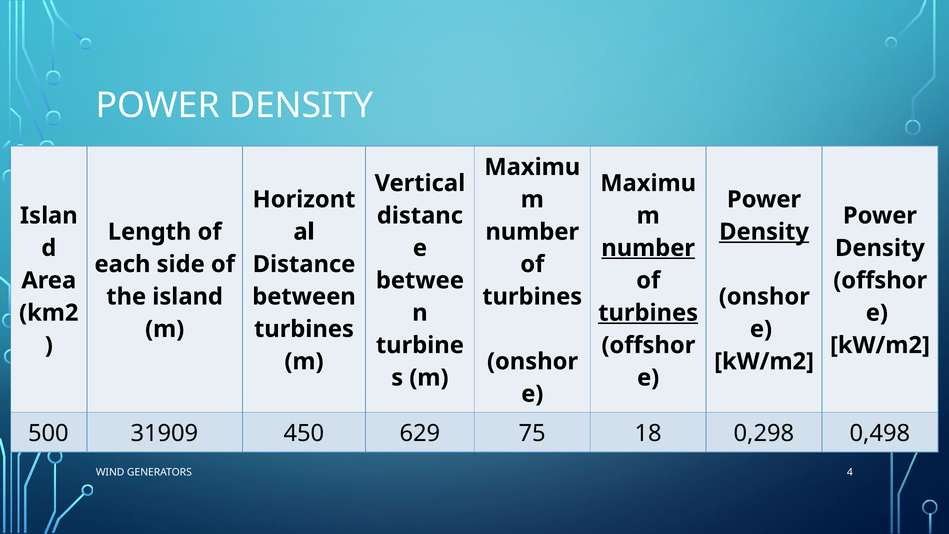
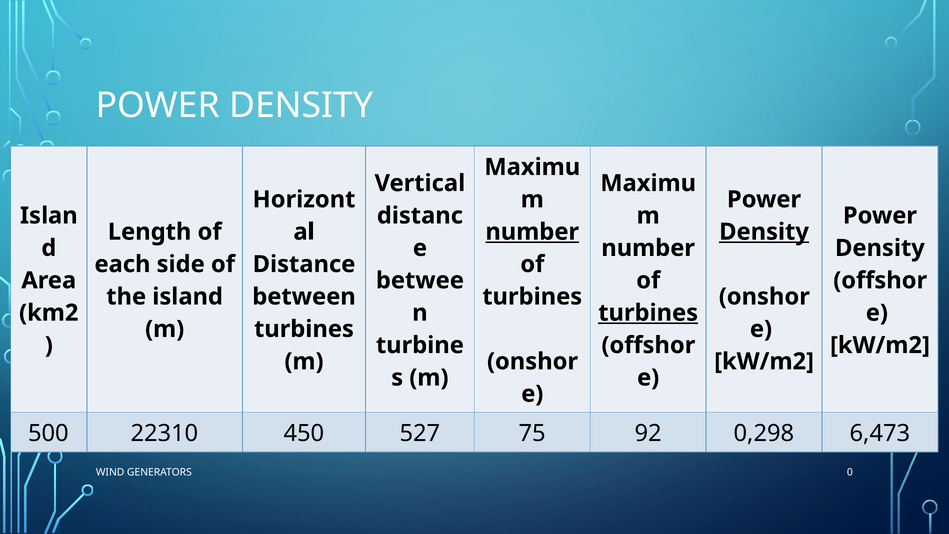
number underline: none -> present (532, 232)
number underline: present -> none (648, 248)
31909: 31909 -> 22310 (165, 433)
629: 629 -> 527 (420, 433)
18: 18 -> 92 (648, 433)
0,498: 0,498 -> 6,473 (880, 433)
4: 4 -> 0 (850, 472)
